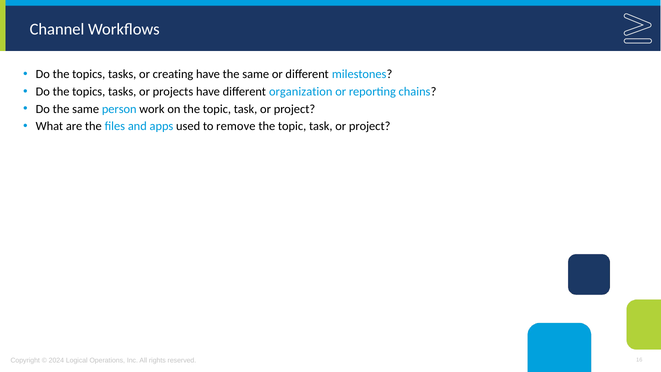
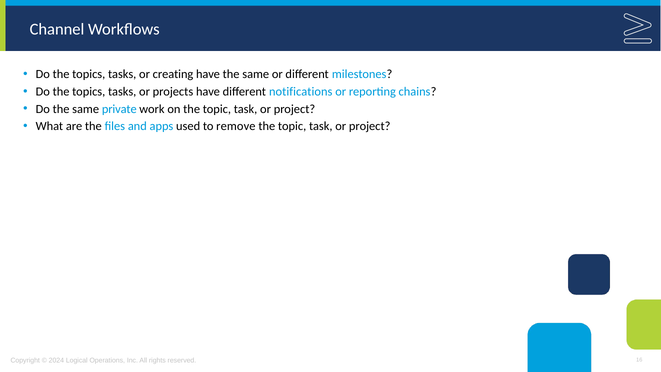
organization: organization -> notifications (301, 92)
person: person -> private (119, 109)
